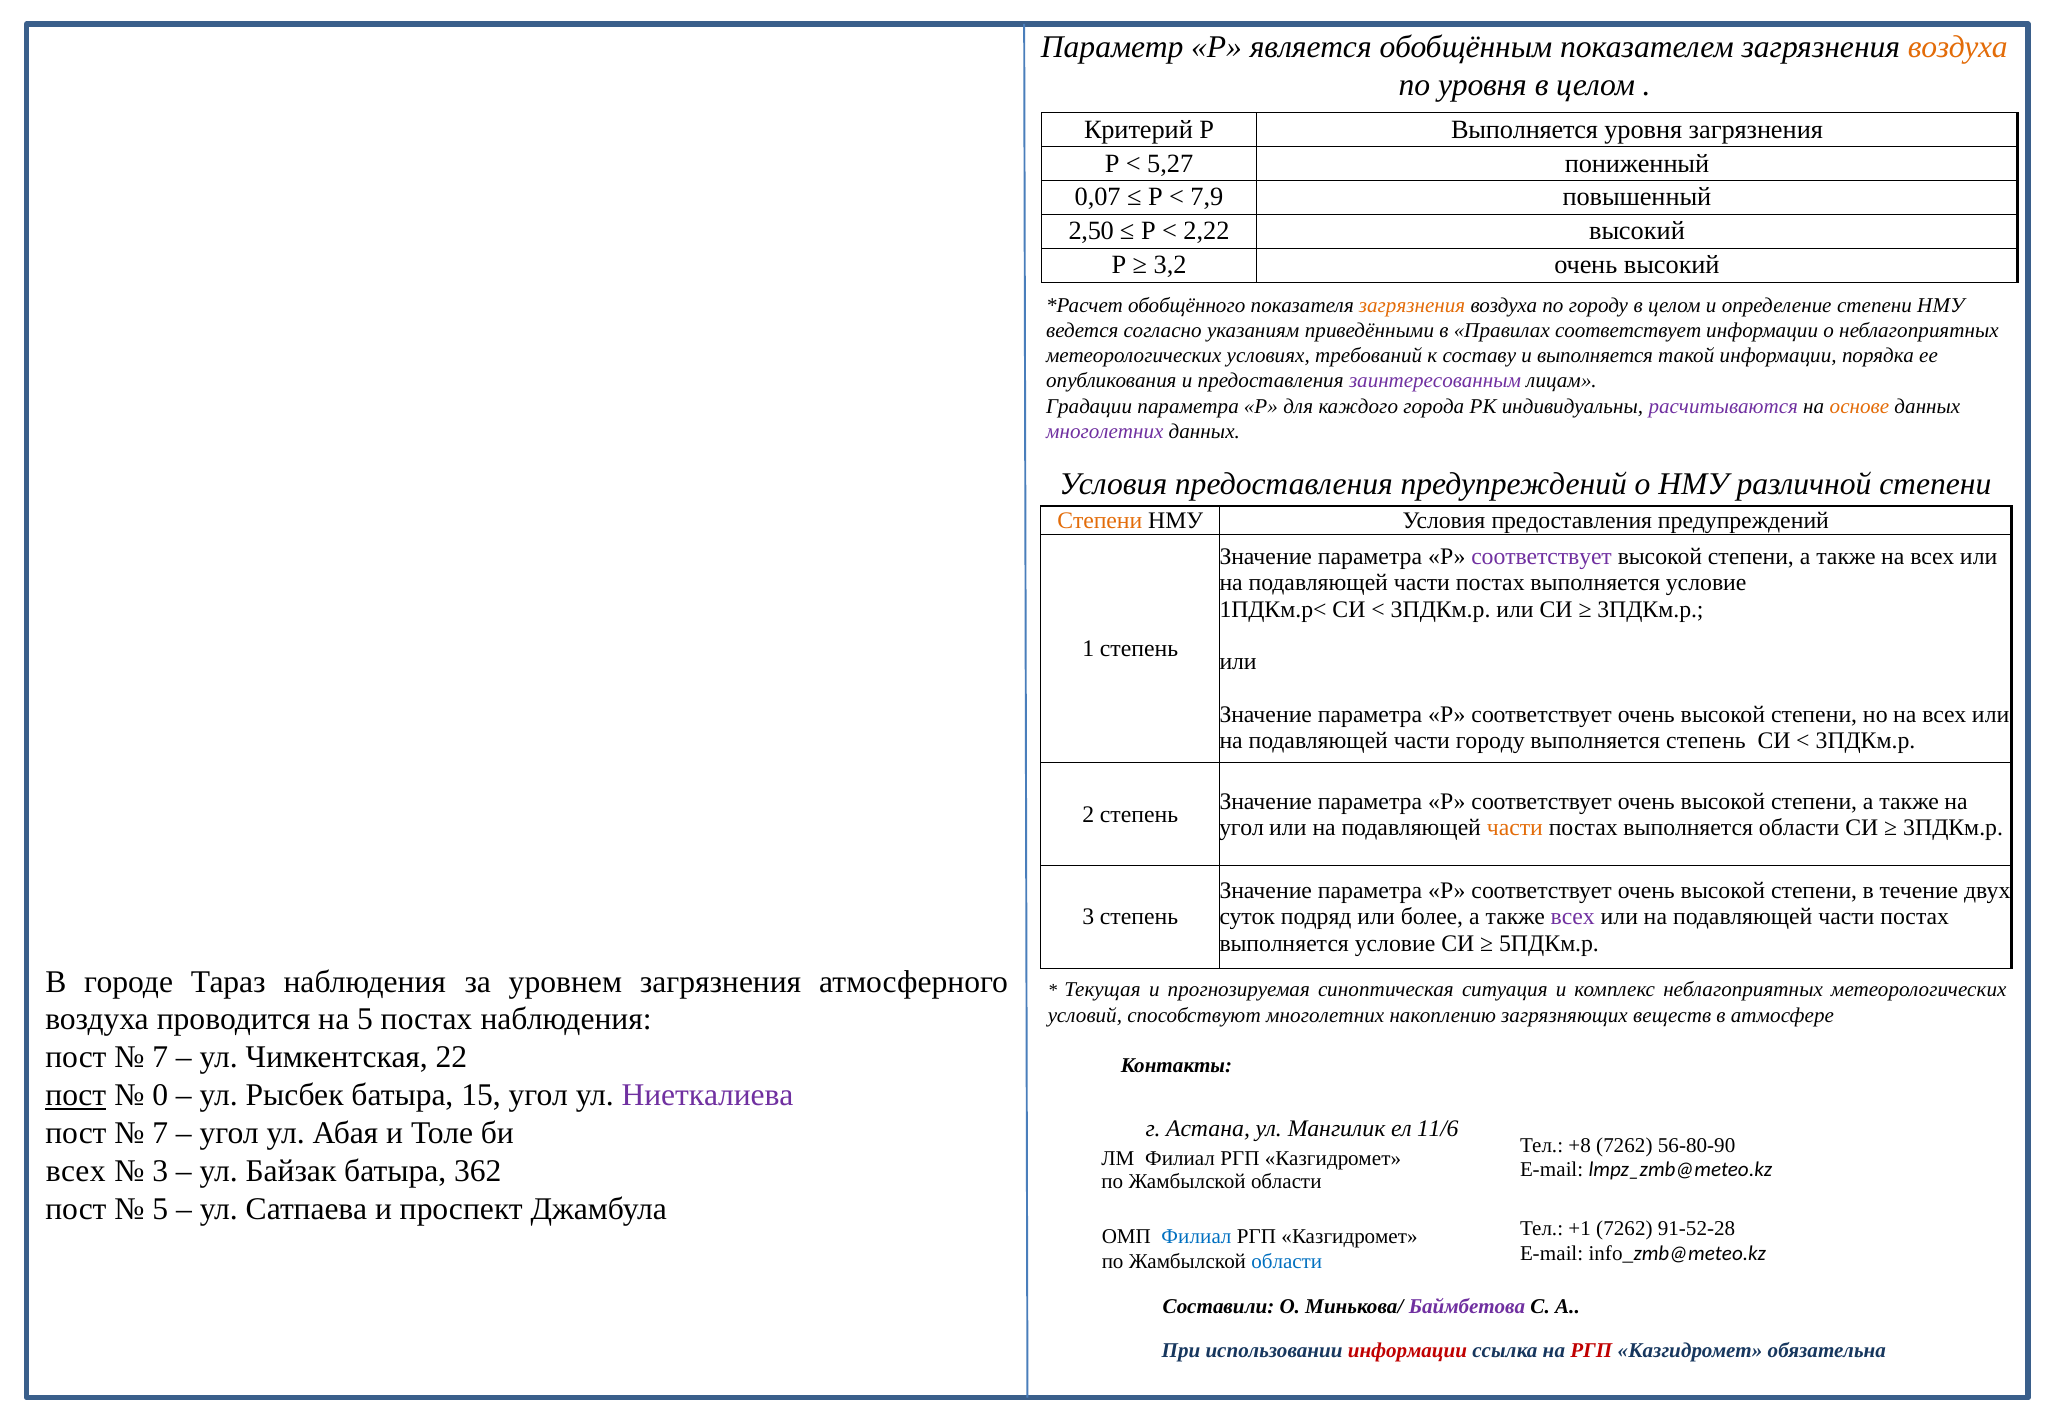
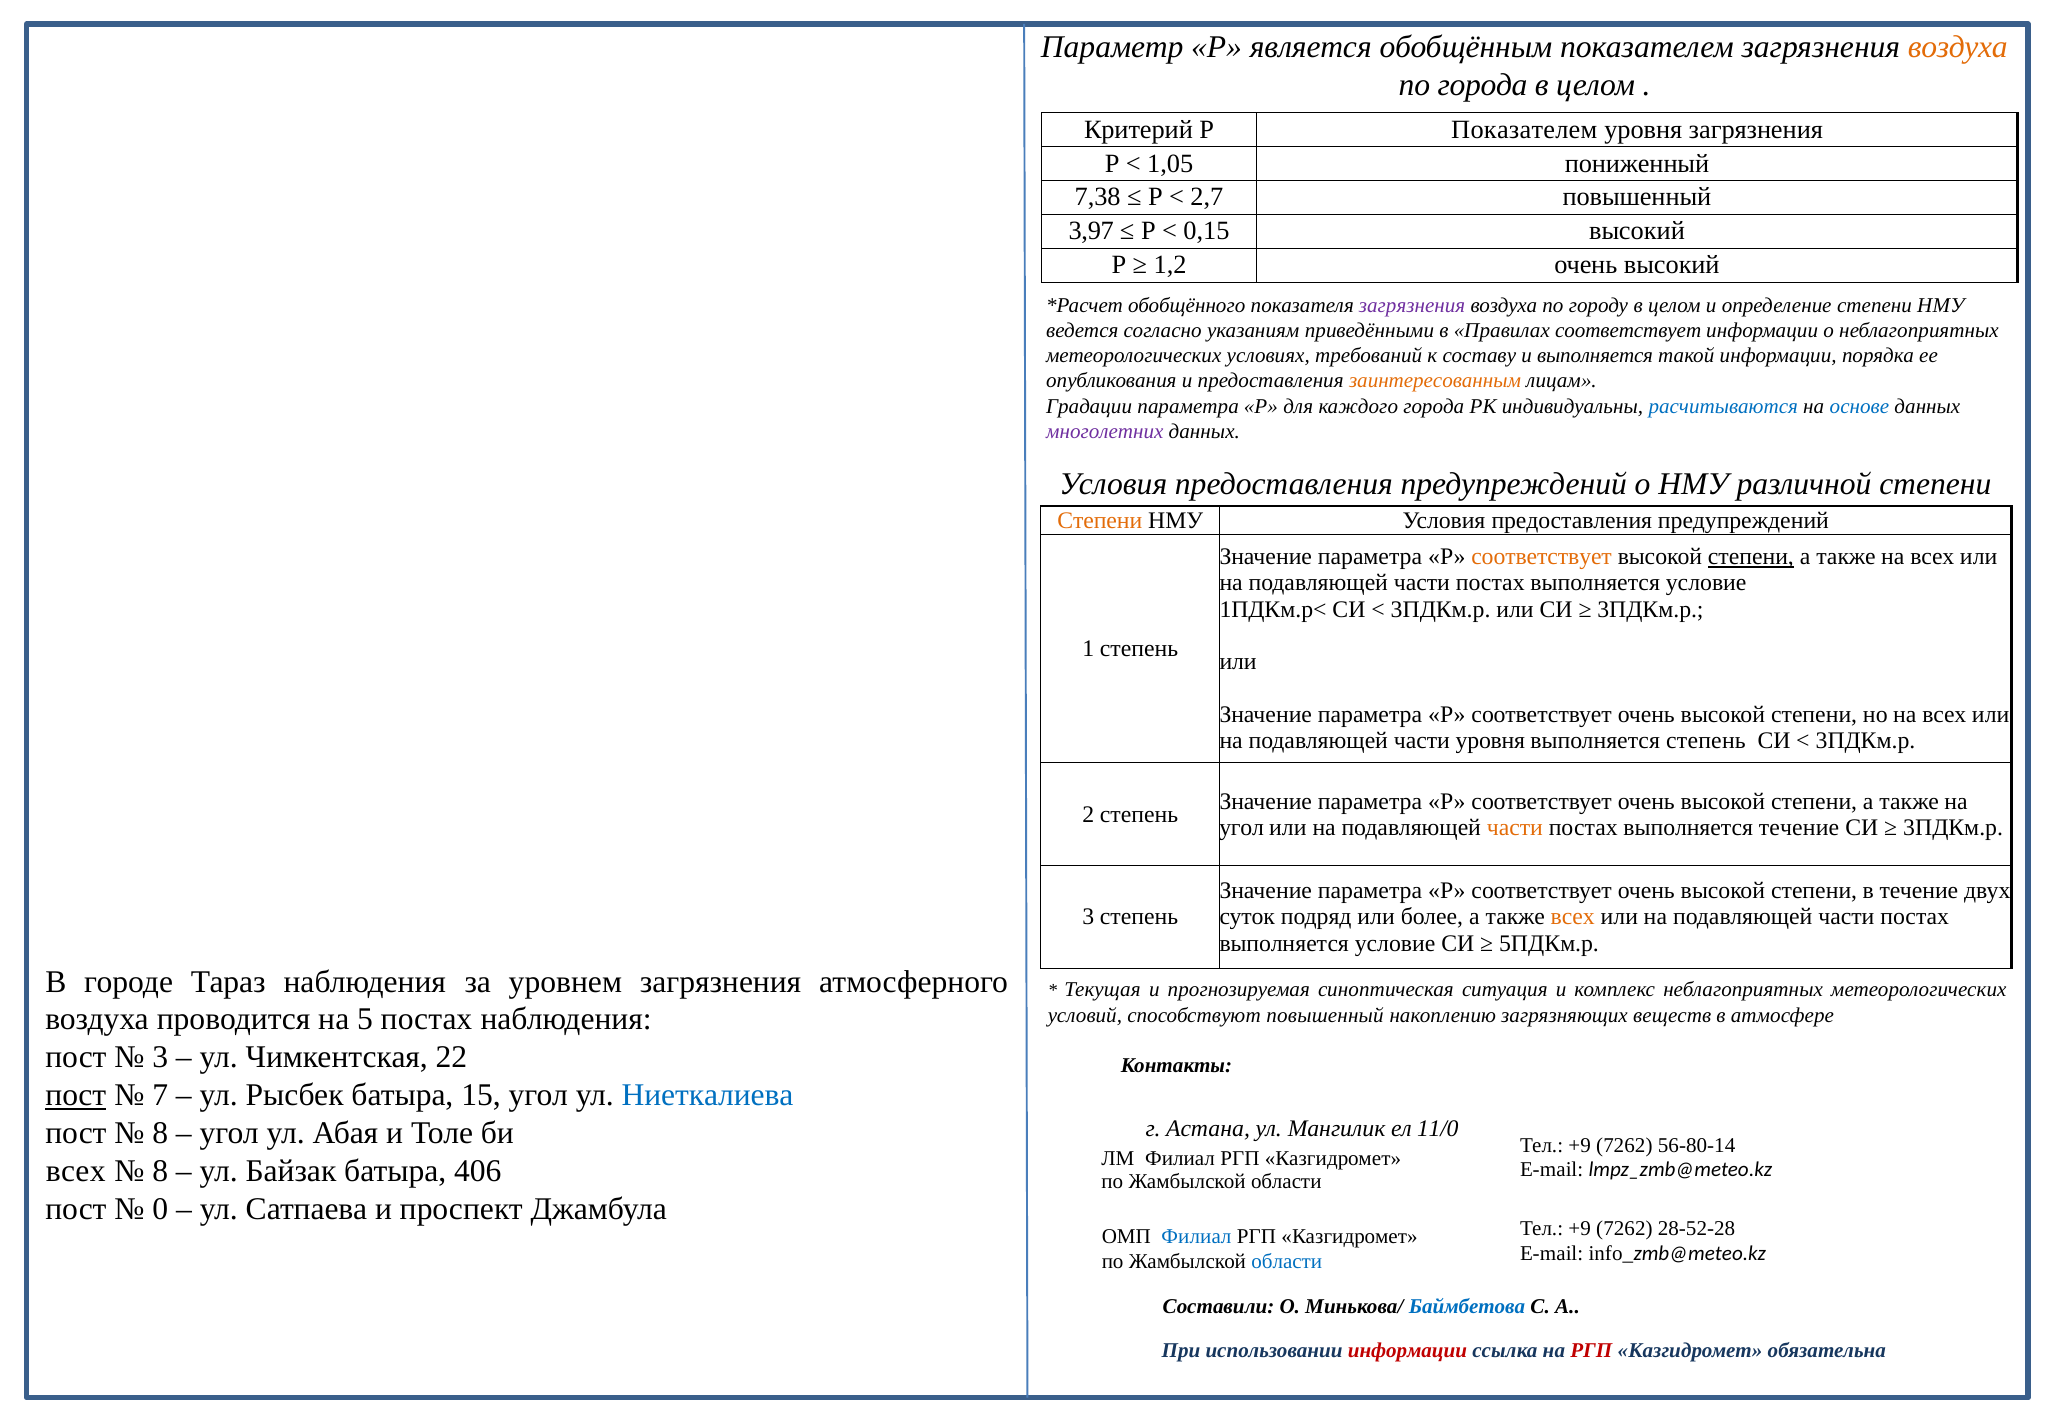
по уровня: уровня -> города (1483, 85)
Р Выполняется: Выполняется -> Показателем (1524, 130)
5,27: 5,27 -> 1,05 (1170, 163)
0,07: 0,07 -> 7,38 (1098, 197)
7,9: 7,9 -> 2,7 (1207, 197)
2,50: 2,50 -> 3,97 (1091, 231)
2,22: 2,22 -> 0,15 (1206, 231)
3,2: 3,2 -> 1,2 (1170, 265)
загрязнения colour: orange -> purple (1412, 305)
заинтересованным colour: purple -> orange (1435, 381)
расчитываются colour: purple -> blue (1723, 406)
основе colour: orange -> blue (1859, 406)
соответствует colour: purple -> orange (1542, 557)
степени underline: none -> present (1751, 557)
части городу: городу -> уровня (1490, 741)
выполняется области: области -> течение (1799, 828)
всех colour: purple -> orange (1573, 917)
способствуют многолетних: многолетних -> повышенный (1325, 1016)
7: 7 -> 3 (160, 1058)
0: 0 -> 7 (160, 1096)
Ниеткалиева colour: purple -> blue (708, 1096)
11/6: 11/6 -> 11/0 (1438, 1129)
7: 7 -> 8 (160, 1134)
+8: +8 -> +9 (1580, 1146)
56-80-90: 56-80-90 -> 56-80-14 (1697, 1146)
3: 3 -> 8 (160, 1172)
362: 362 -> 406 (478, 1172)
5: 5 -> 0 (160, 1210)
+1: +1 -> +9 (1580, 1229)
91-52-28: 91-52-28 -> 28-52-28 (1697, 1229)
Баймбетова colour: purple -> blue (1467, 1307)
